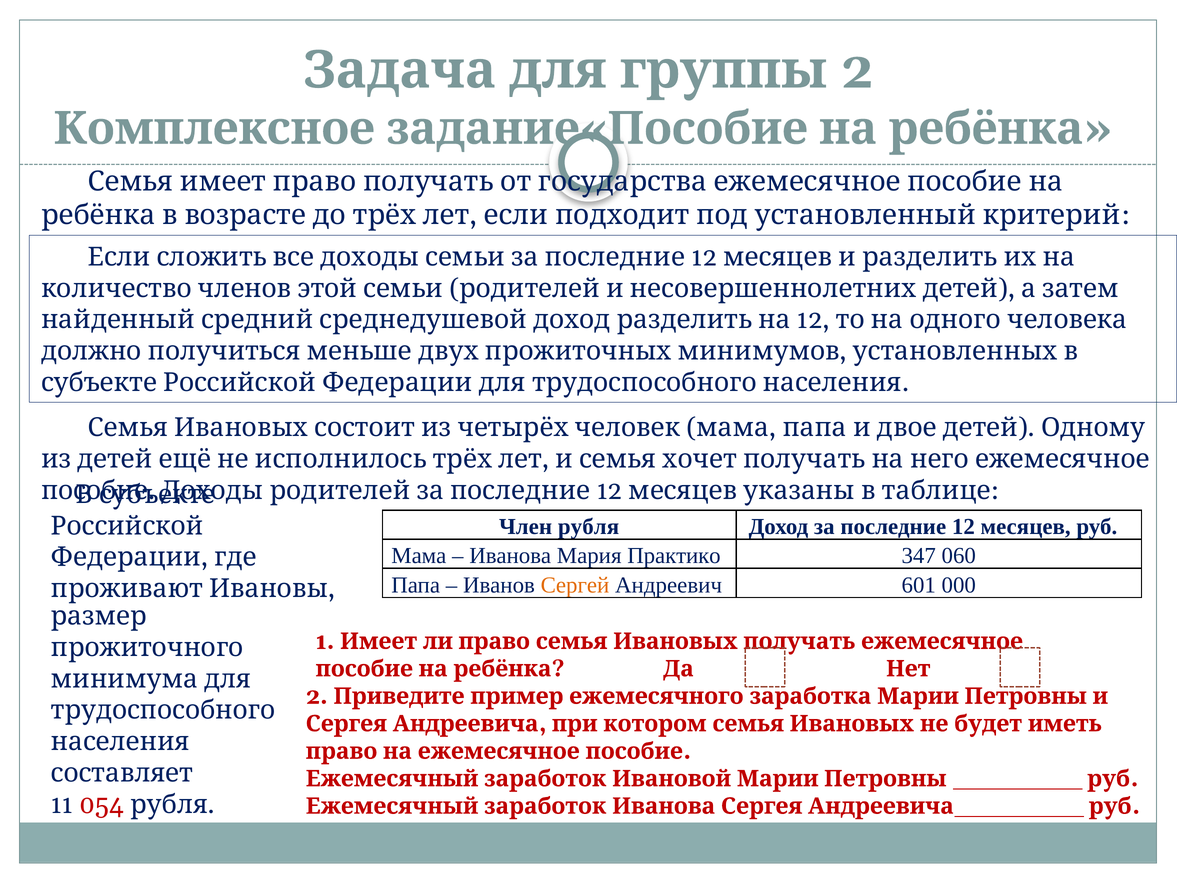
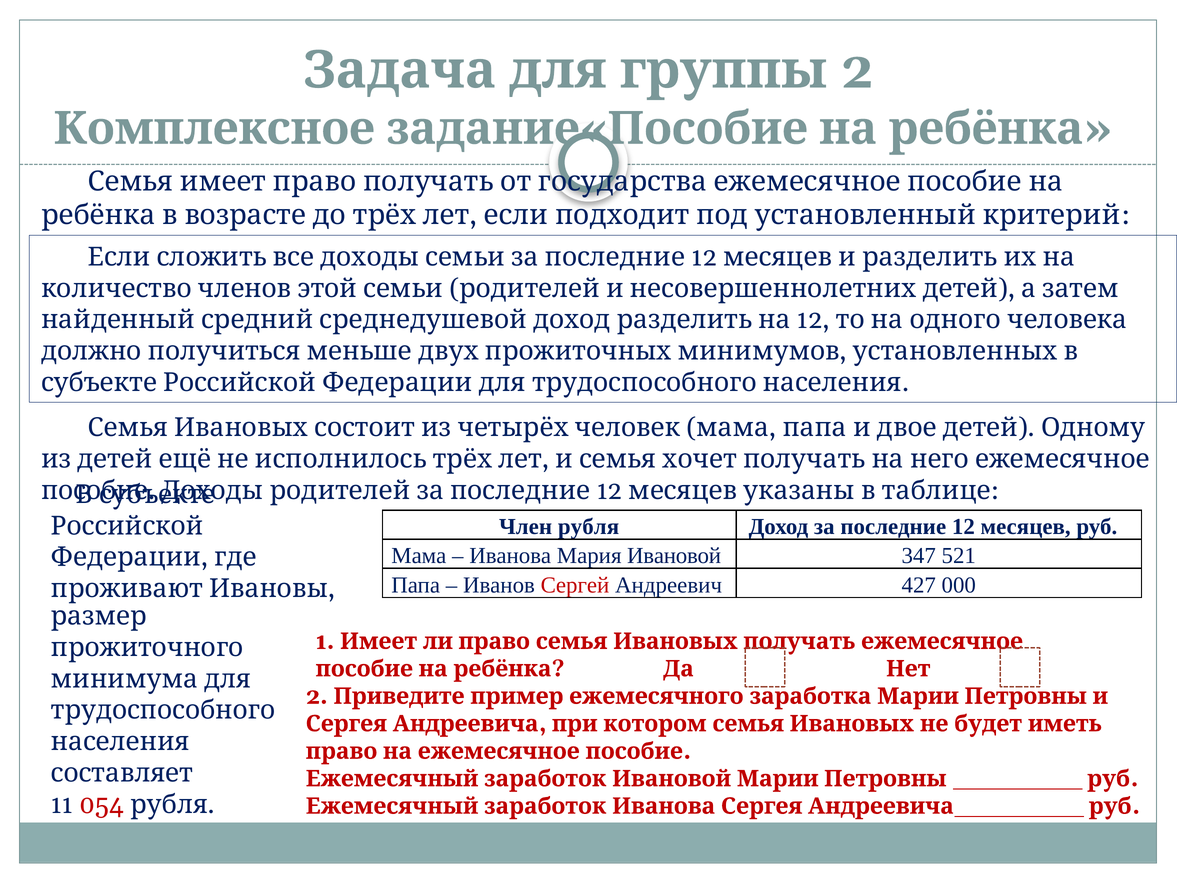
Мария Практико: Практико -> Ивановой (674, 556)
060: 060 -> 521 (959, 556)
Сергей colour: orange -> red (575, 585)
601: 601 -> 427 (919, 585)
